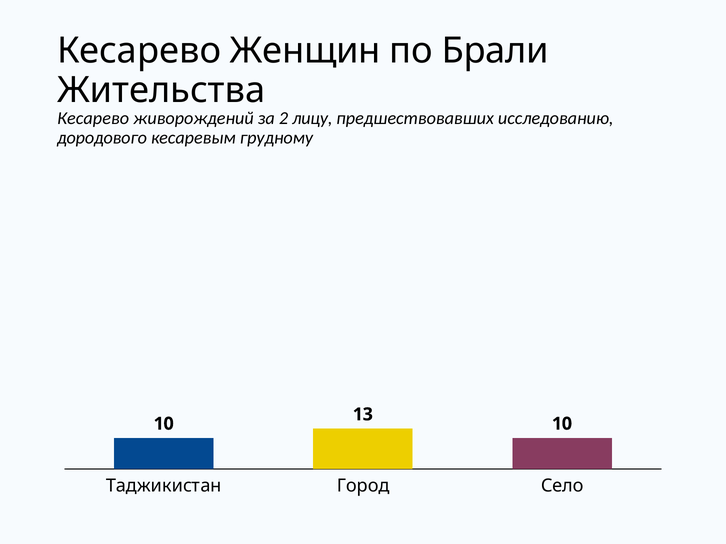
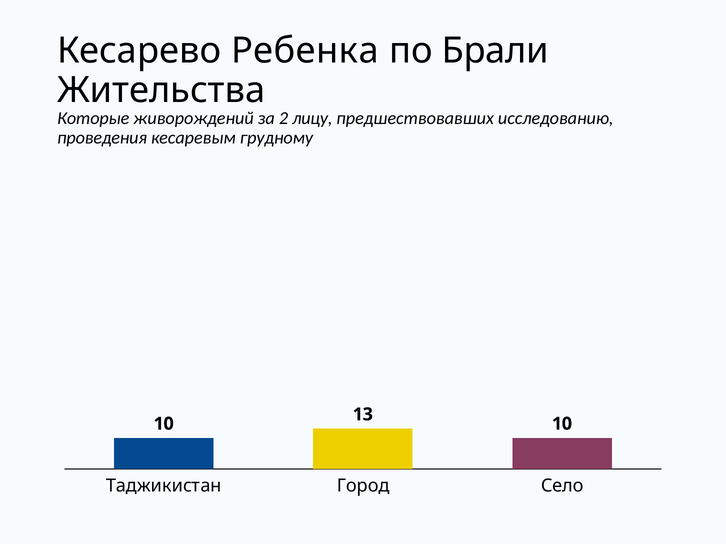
Женщин: Женщин -> Ребенка (305, 51)
Кесарево: Кесарево -> Которые (93, 118)
дородового: дородового -> проведения (102, 138)
